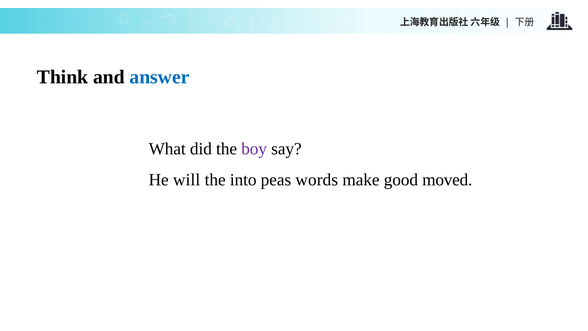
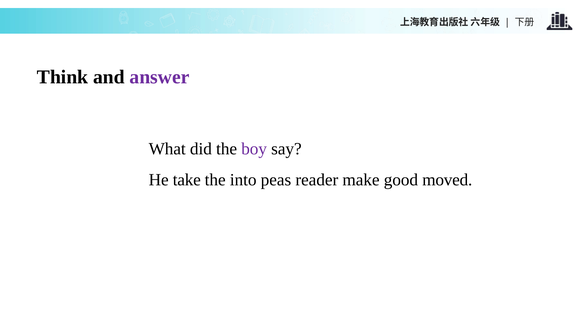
answer colour: blue -> purple (160, 77)
will: will -> take (187, 180)
words: words -> reader (317, 180)
